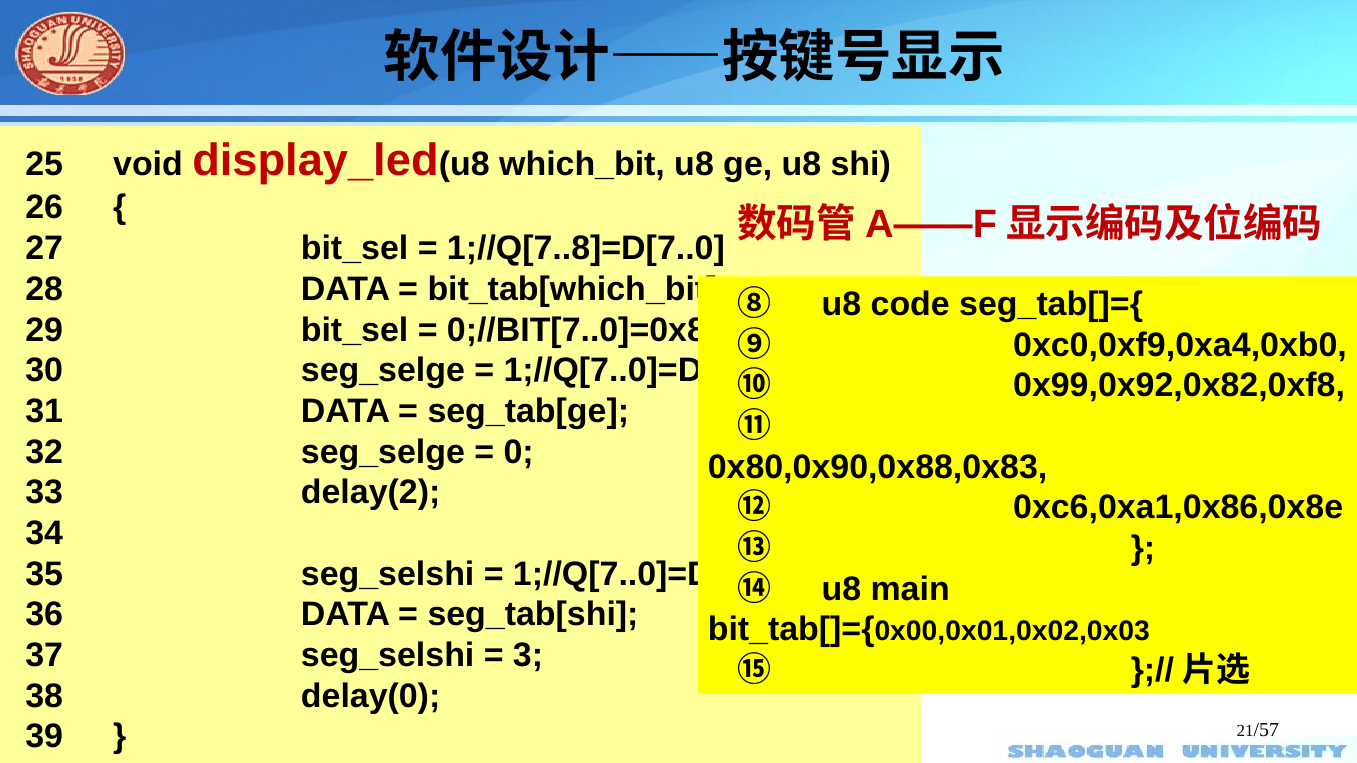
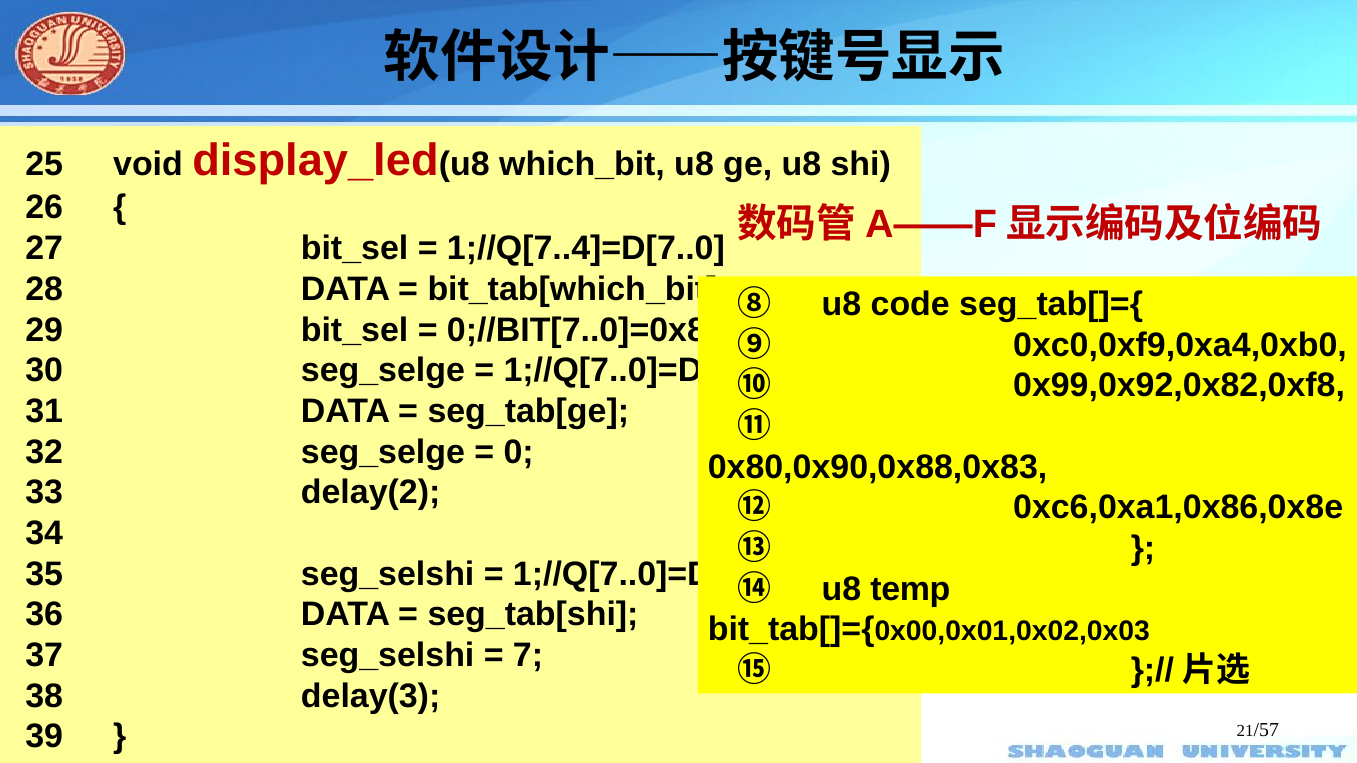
1;//Q[7..8]=D[7..0: 1;//Q[7..8]=D[7..0 -> 1;//Q[7..4]=D[7..0 (586, 249)
main: main -> temp (910, 589)
3: 3 -> 7 (528, 656)
delay(0: delay(0 -> delay(3 (371, 696)
